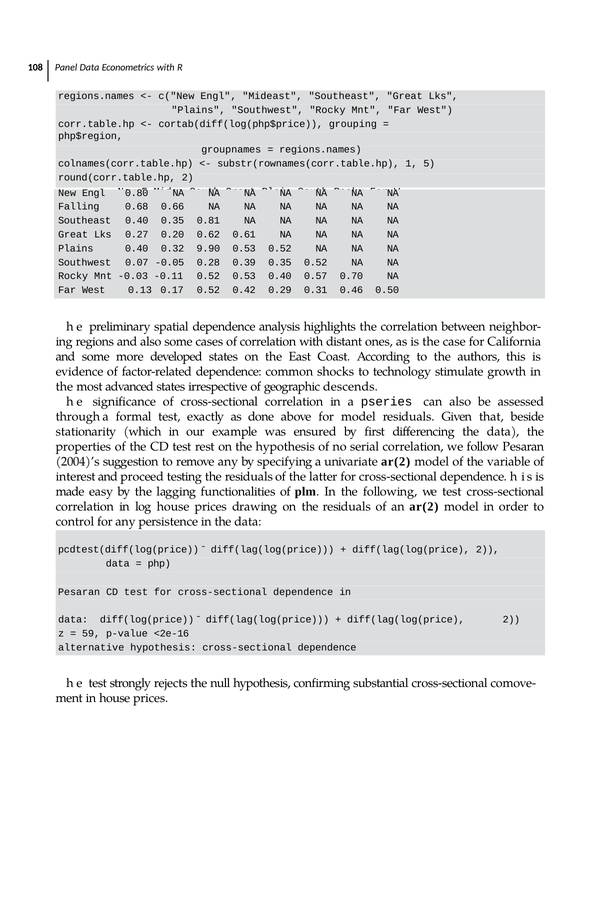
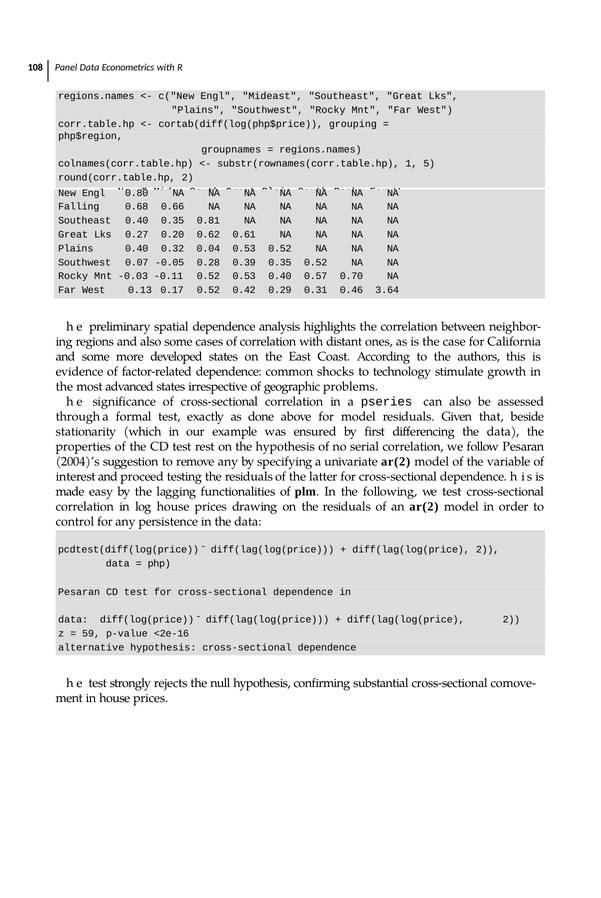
9.90: 9.90 -> 0.04 (208, 248)
0.50: 0.50 -> 3.64 (387, 290)
descends: descends -> problems (351, 387)
